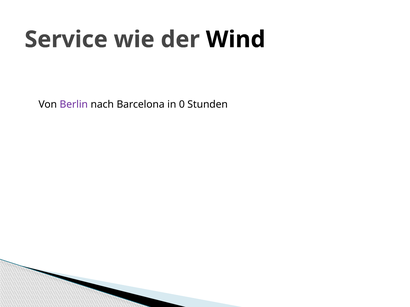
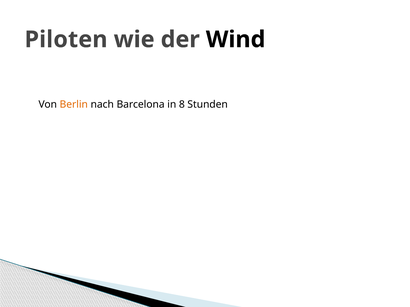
Service: Service -> Piloten (66, 40)
Berlin colour: purple -> orange (74, 105)
0: 0 -> 8 (182, 105)
